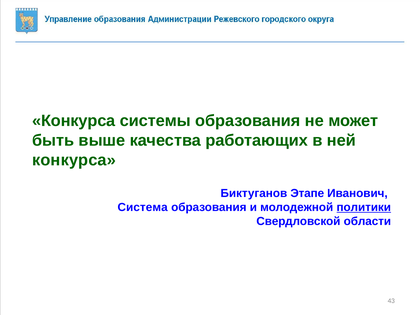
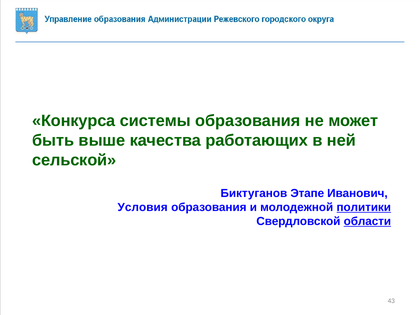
конкурса: конкурса -> сельской (74, 160)
Система: Система -> Условия (143, 207)
области underline: none -> present (367, 221)
